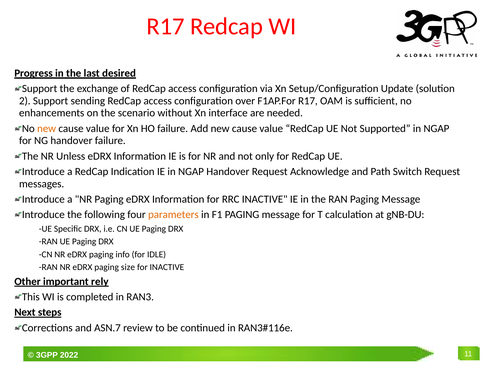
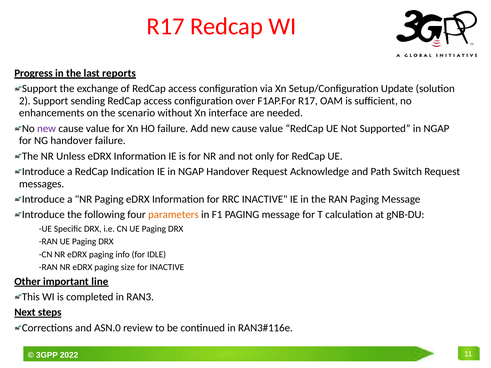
desired: desired -> reports (119, 73)
new colour: orange -> purple (47, 129)
rely: rely -> line (100, 282)
ASN.7: ASN.7 -> ASN.0 (107, 328)
